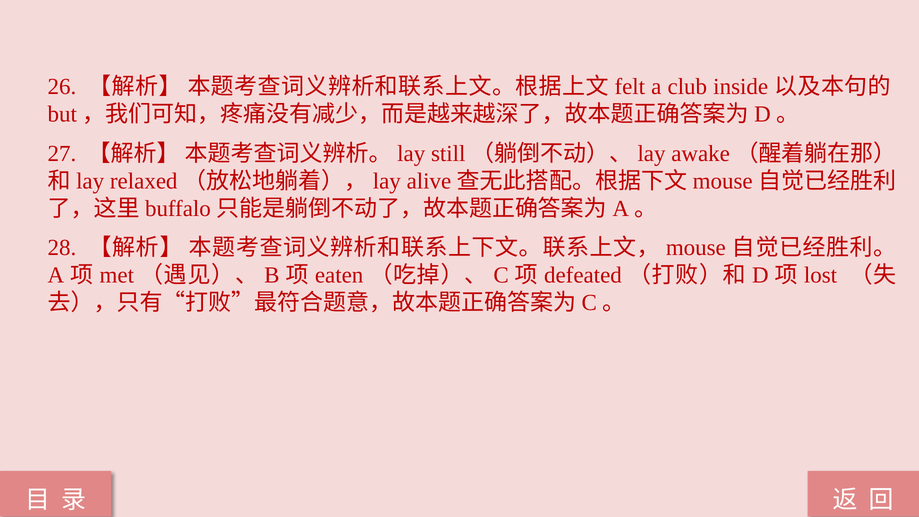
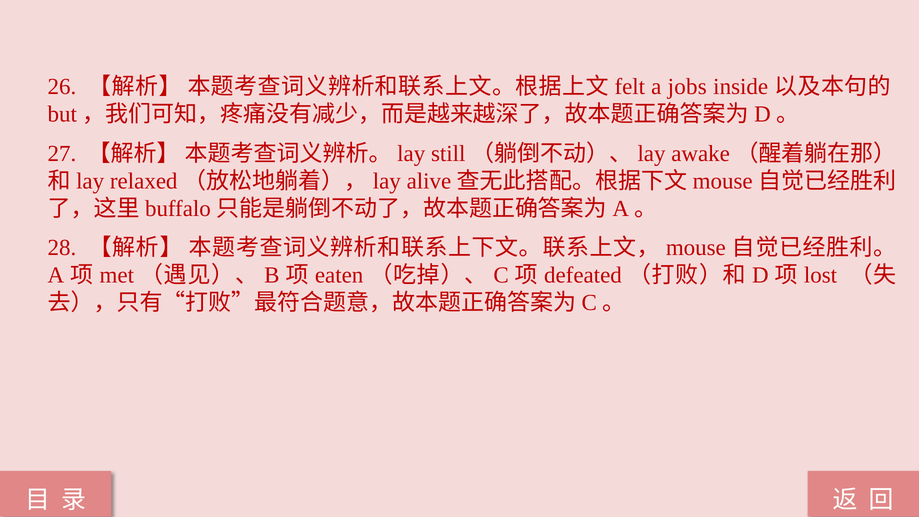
club: club -> jobs (687, 87)
